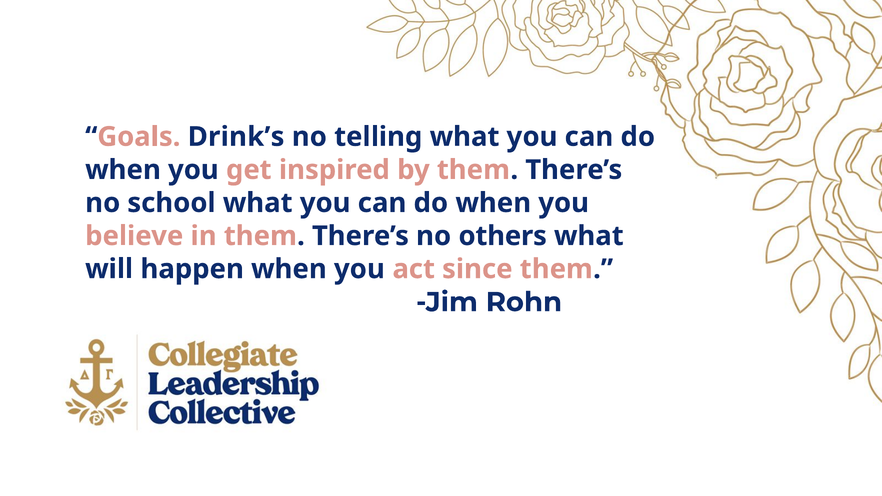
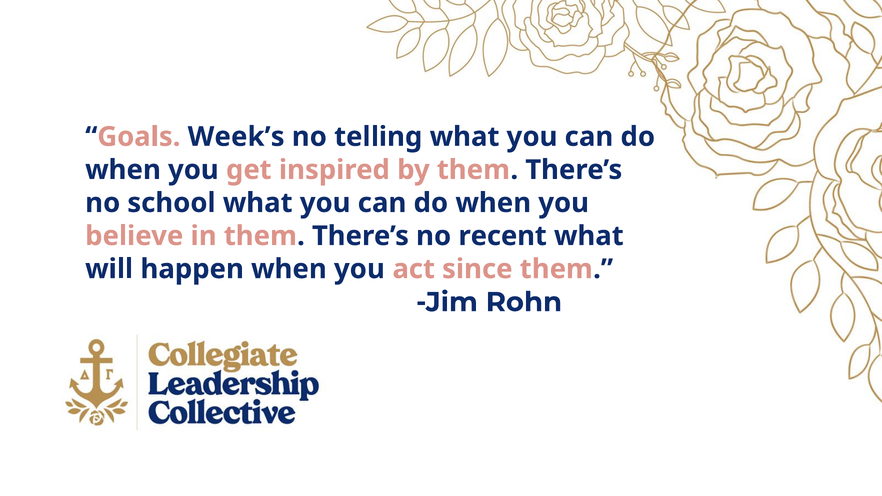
Drink’s: Drink’s -> Week’s (236, 137)
others: others -> recent (503, 236)
